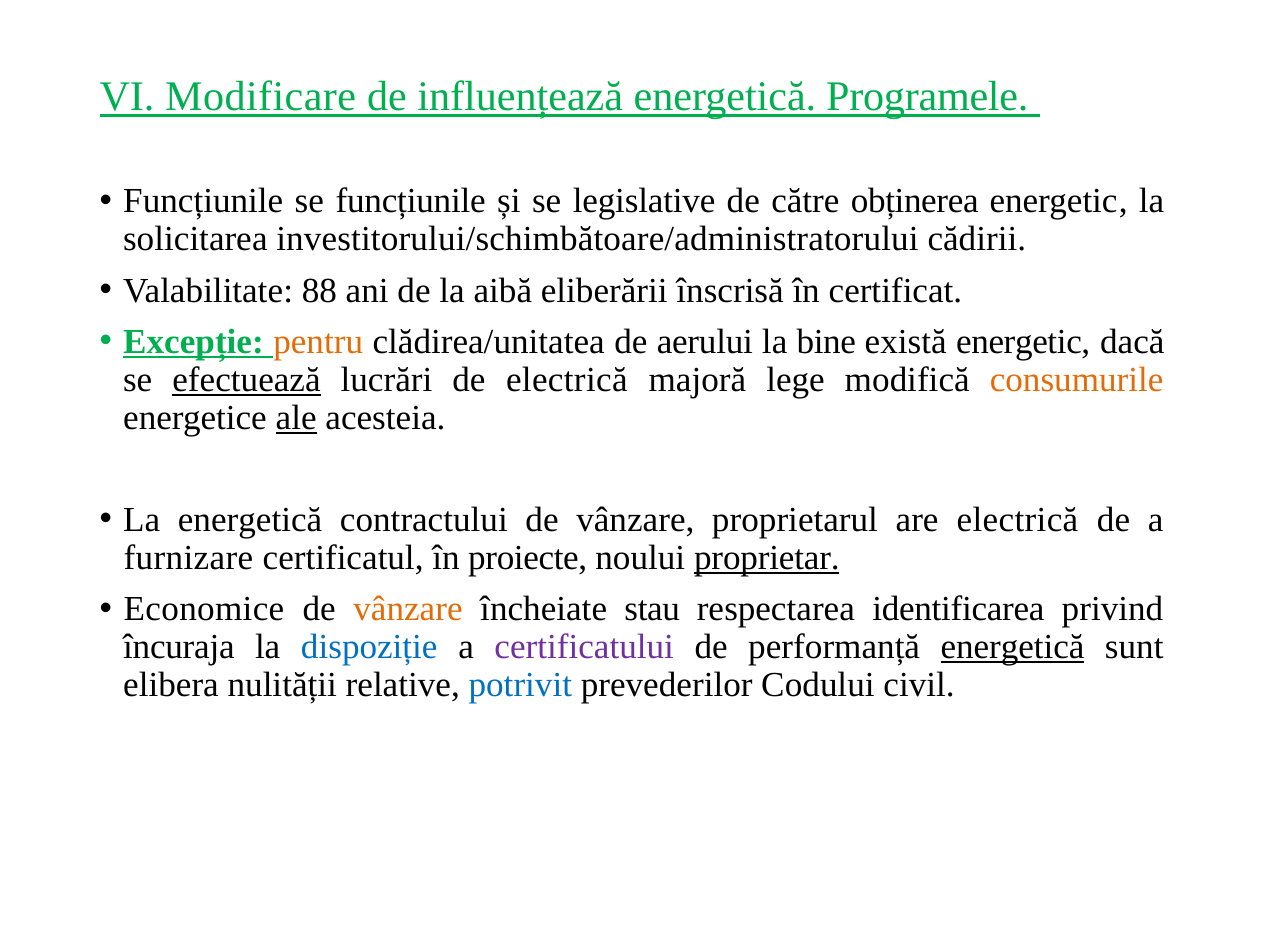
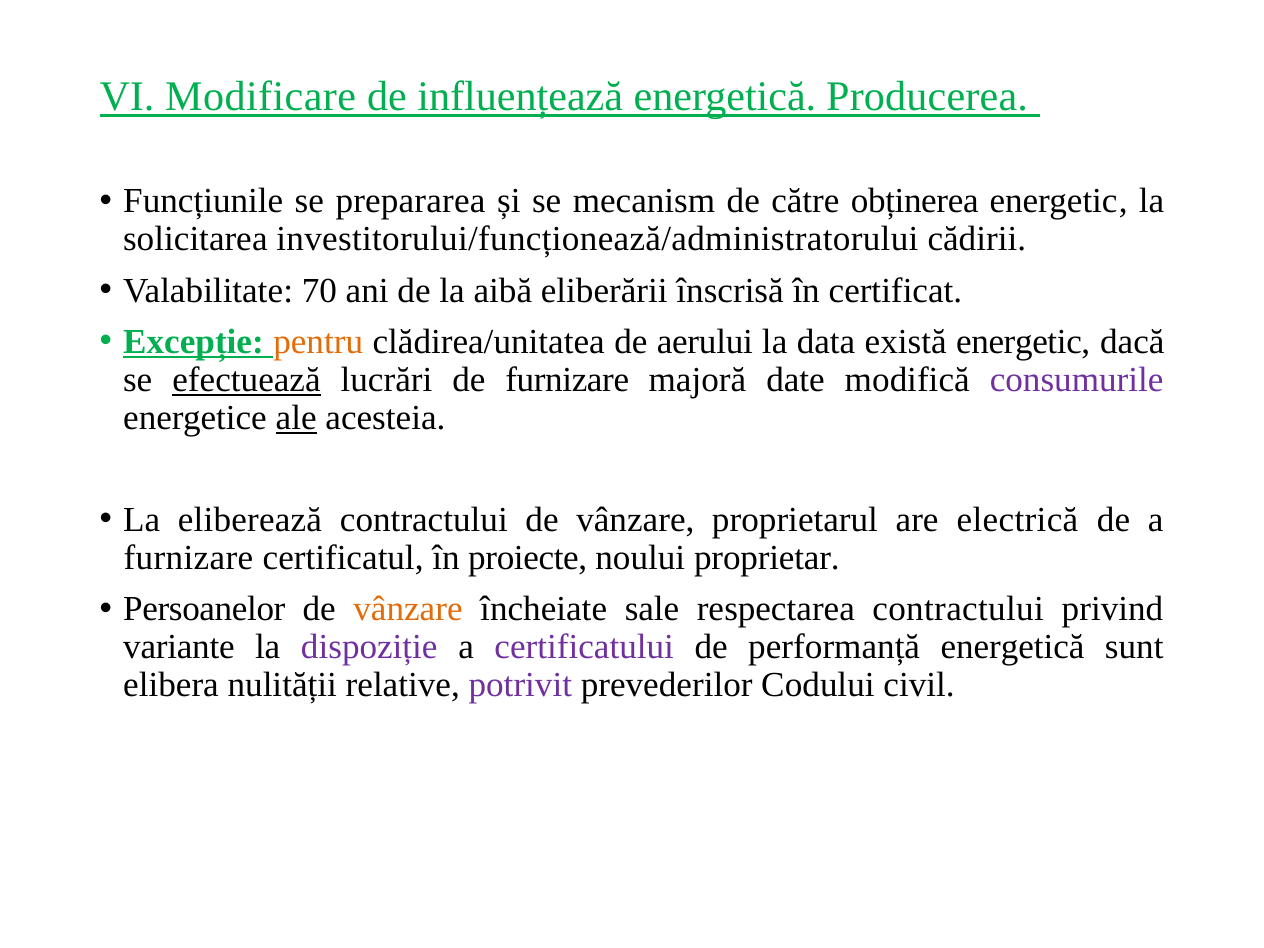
Programele: Programele -> Producerea (927, 97)
se funcțiunile: funcțiunile -> prepararea (410, 201)
legislative: legislative -> mecanism (644, 201)
investitorului/schimbătoare/administratorului: investitorului/schimbătoare/administratorului -> investitorului/funcționează/administratorului (597, 239)
88: 88 -> 70 (319, 290)
bine: bine -> data (826, 342)
de electrică: electrică -> furnizare (567, 380)
lege: lege -> date (795, 380)
consumurile colour: orange -> purple (1077, 380)
La energetică: energetică -> eliberează (250, 520)
proprietar underline: present -> none (767, 558)
Economice: Economice -> Persoanelor (204, 609)
stau: stau -> sale (652, 609)
respectarea identificarea: identificarea -> contractului (958, 609)
încuraja: încuraja -> variante (179, 647)
dispoziție colour: blue -> purple (369, 647)
energetică underline: present -> none (1013, 647)
potrivit colour: blue -> purple (520, 685)
